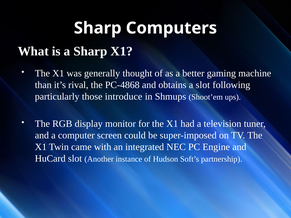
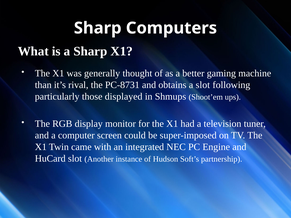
PC-4868: PC-4868 -> PC-8731 (122, 85)
introduce: introduce -> displayed (124, 97)
